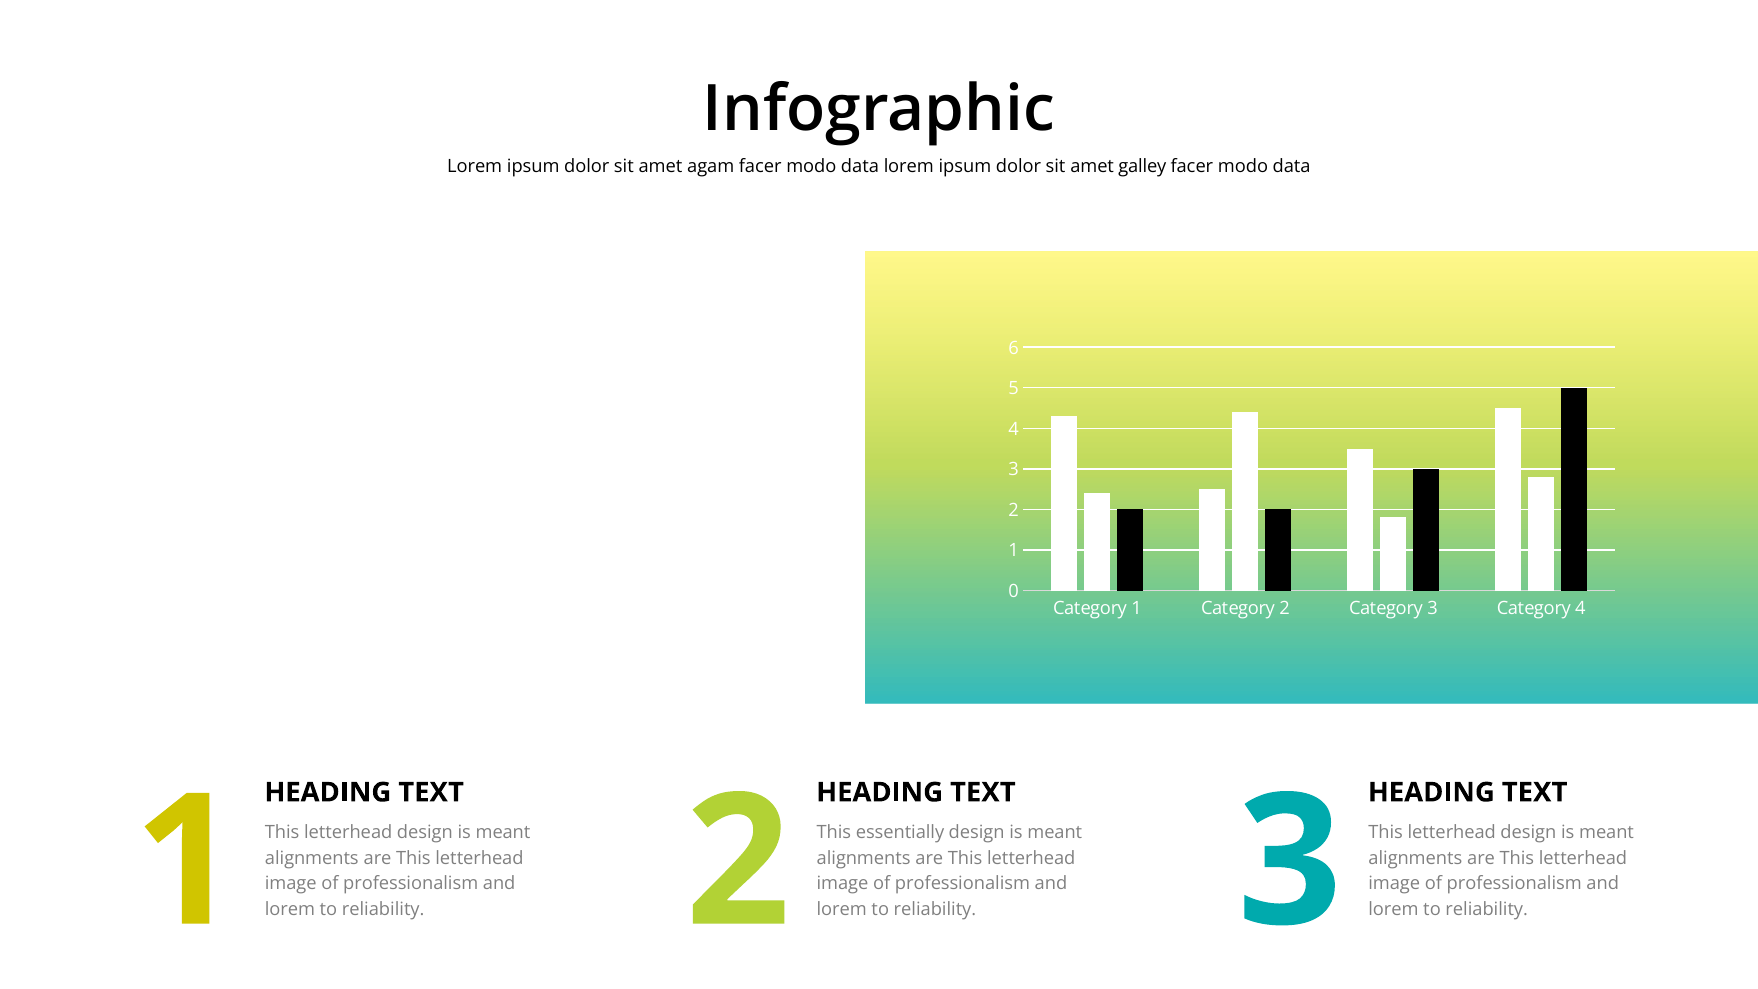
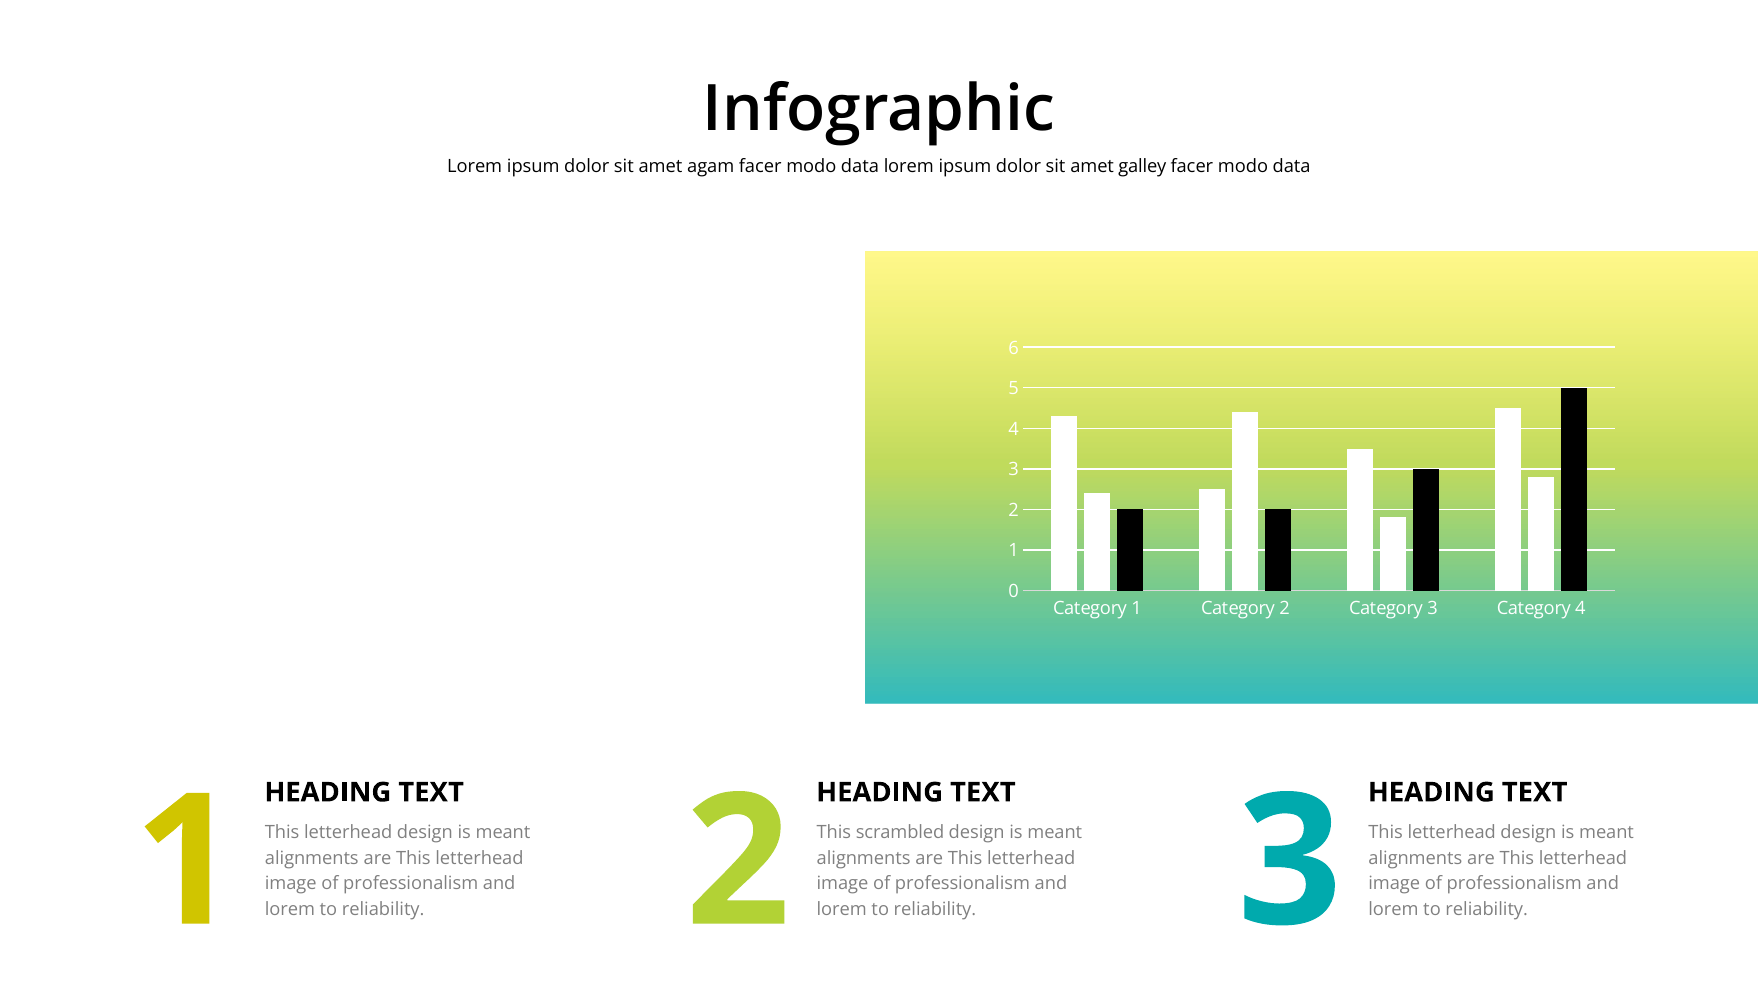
essentially: essentially -> scrambled (900, 832)
